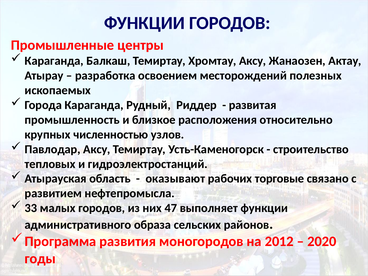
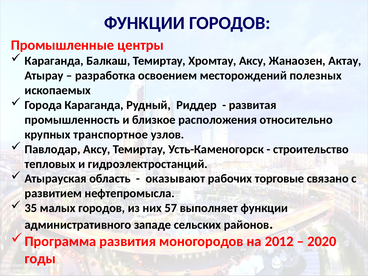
численностью: численностью -> транспортное (111, 135)
33: 33 -> 35 (31, 208)
47: 47 -> 57 (171, 208)
образа: образа -> западе (153, 225)
